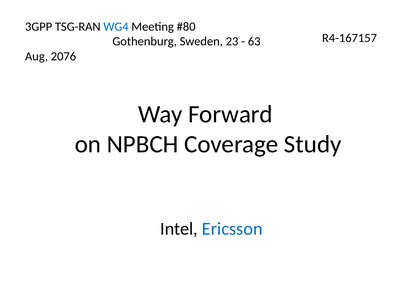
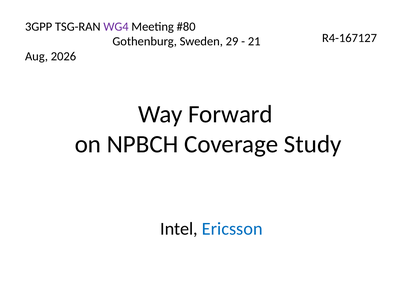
WG4 colour: blue -> purple (116, 27)
R4-167157: R4-167157 -> R4-167127 (349, 38)
23: 23 -> 29 (232, 42)
63: 63 -> 21 (254, 42)
2076: 2076 -> 2026 (63, 57)
